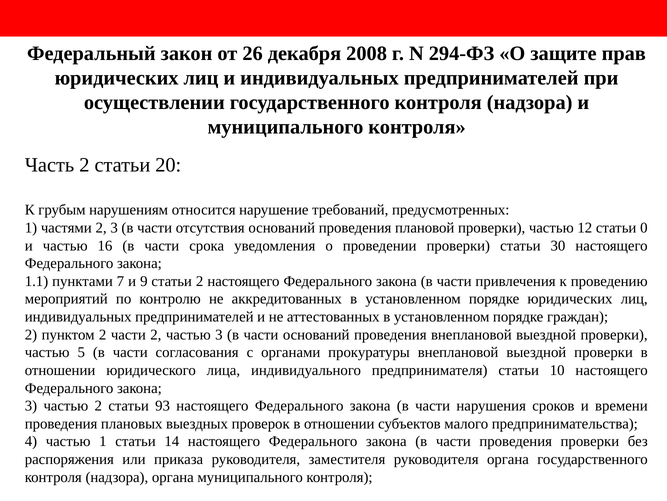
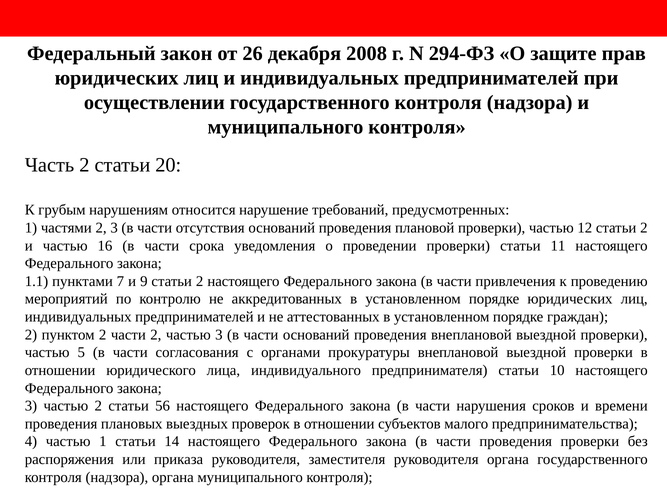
12 статьи 0: 0 -> 2 (644, 228)
30: 30 -> 11 (558, 245)
93: 93 -> 56 (163, 405)
